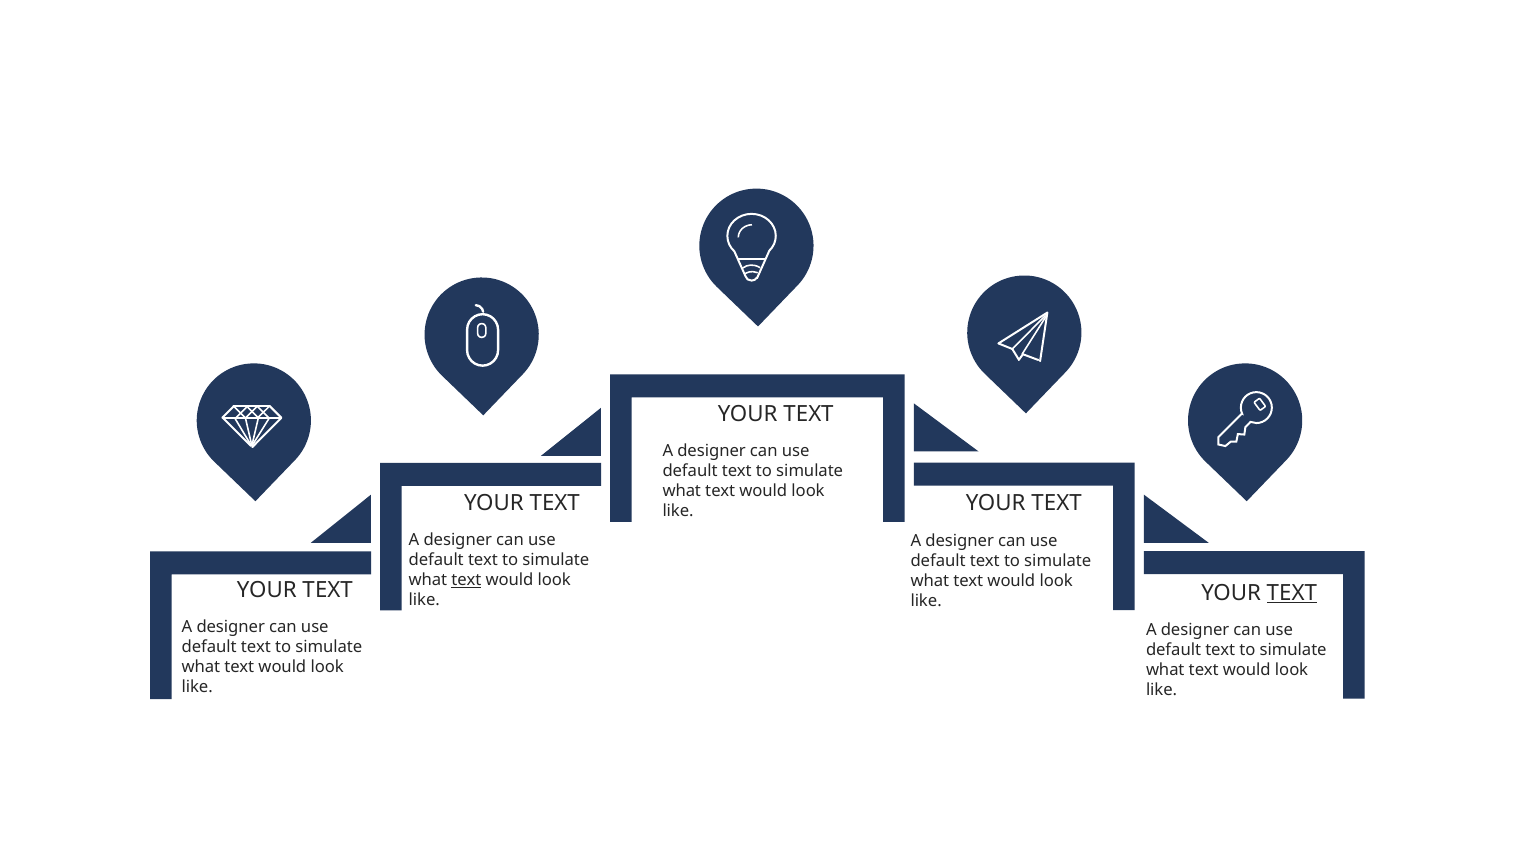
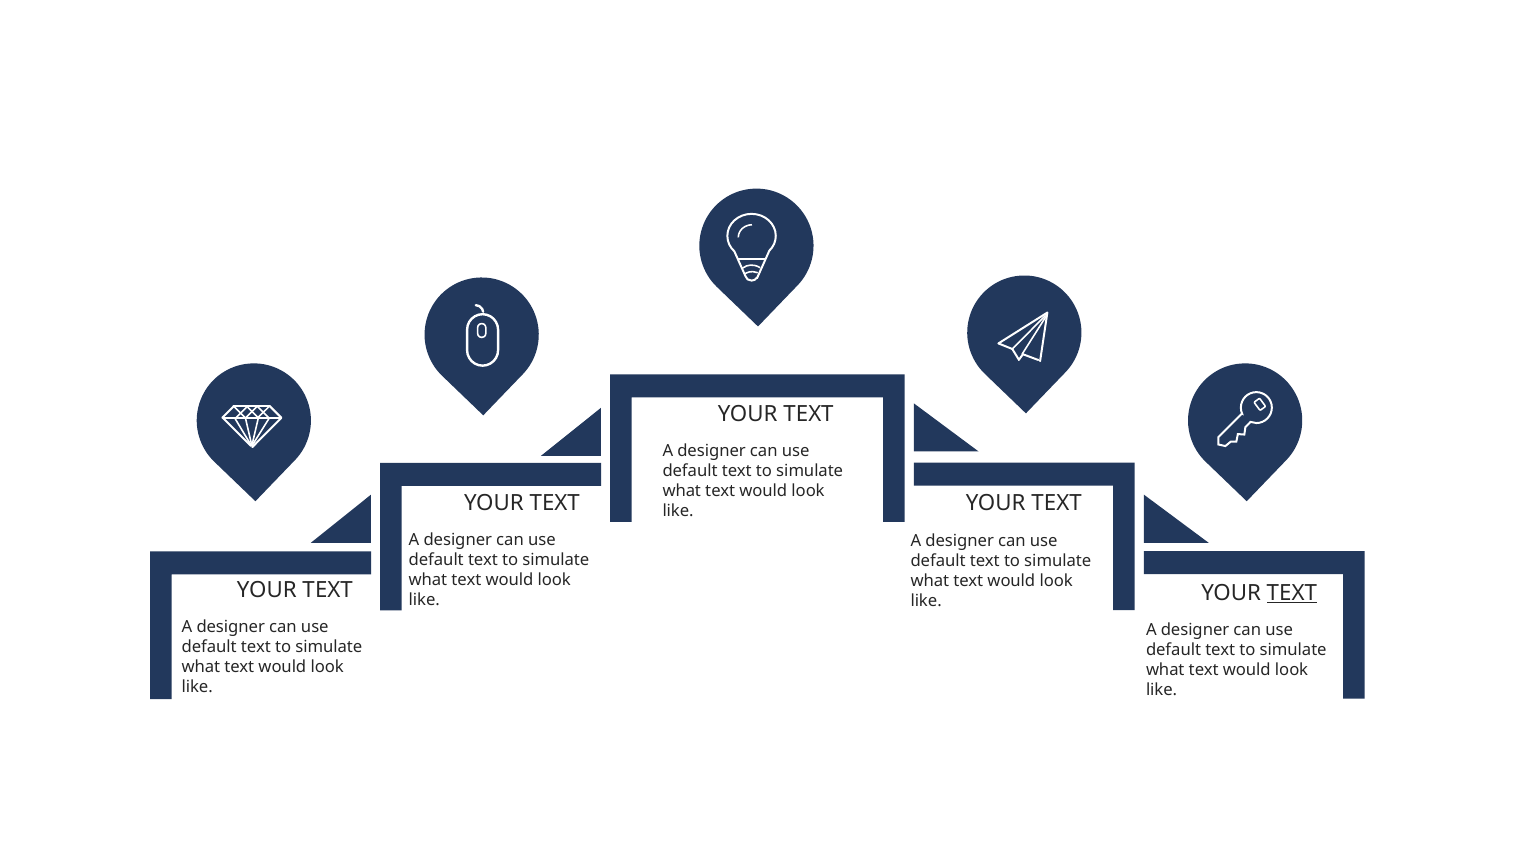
text underline: present -> none (466, 580)
